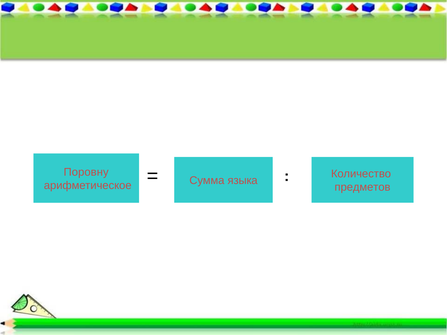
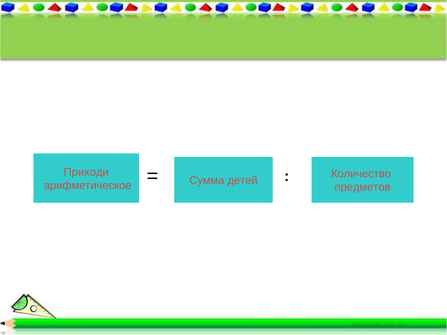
Поровну: Поровну -> Приходи (86, 172)
языка: языка -> детей (243, 181)
